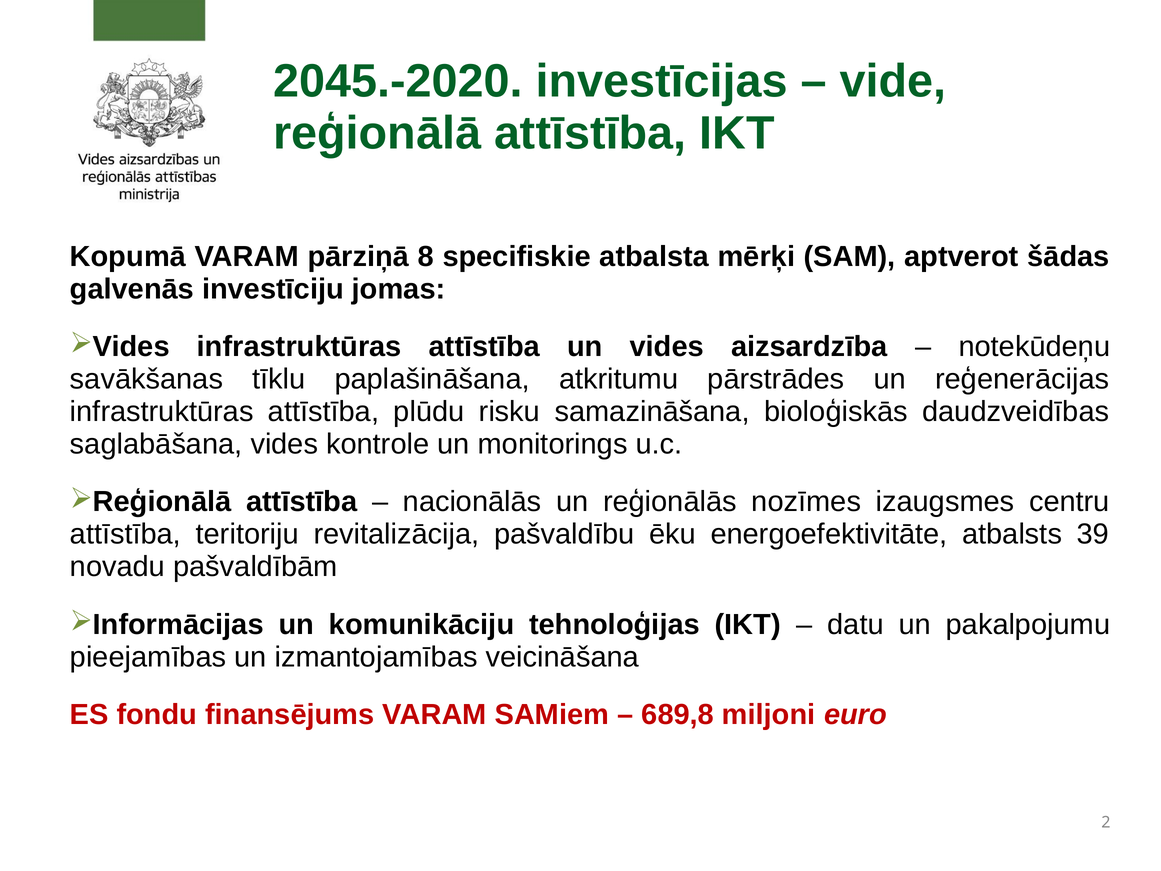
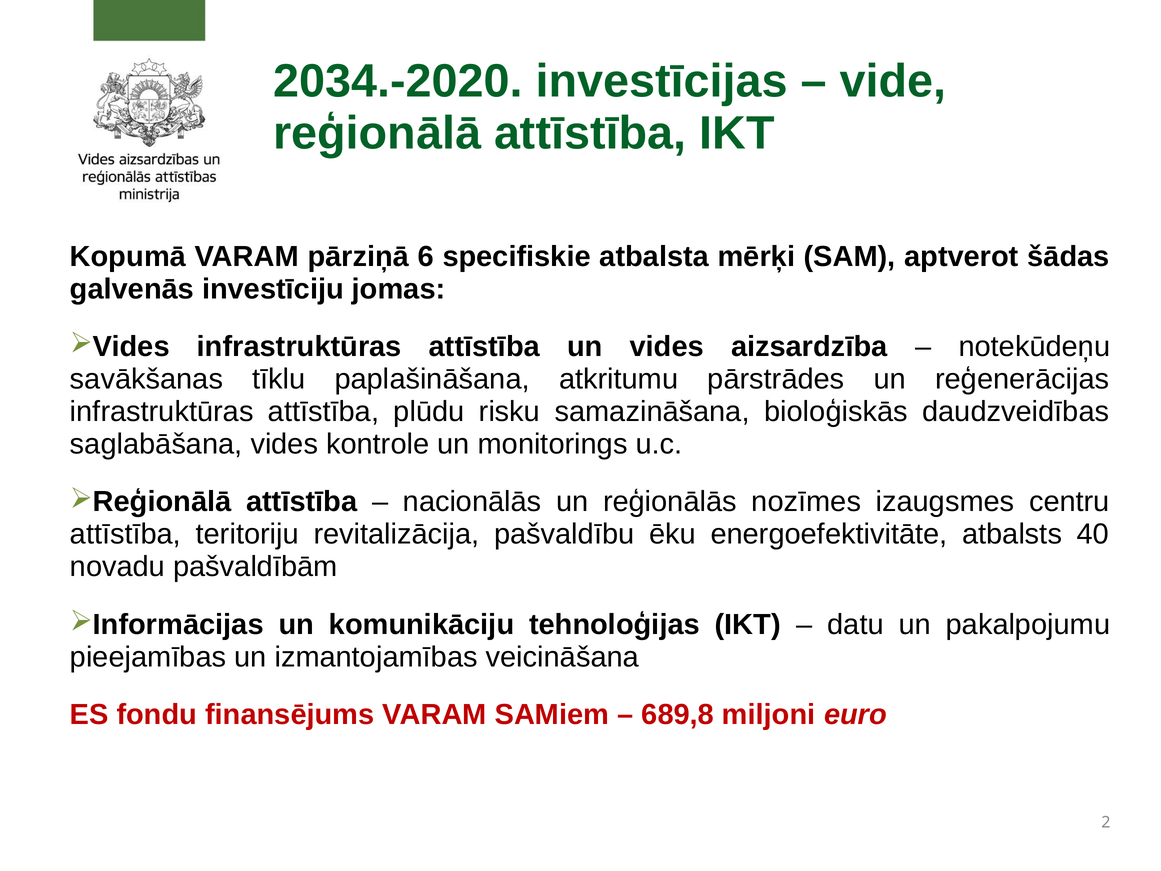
2045.-2020: 2045.-2020 -> 2034.-2020 (398, 81)
8: 8 -> 6 (426, 256)
39: 39 -> 40 (1093, 534)
